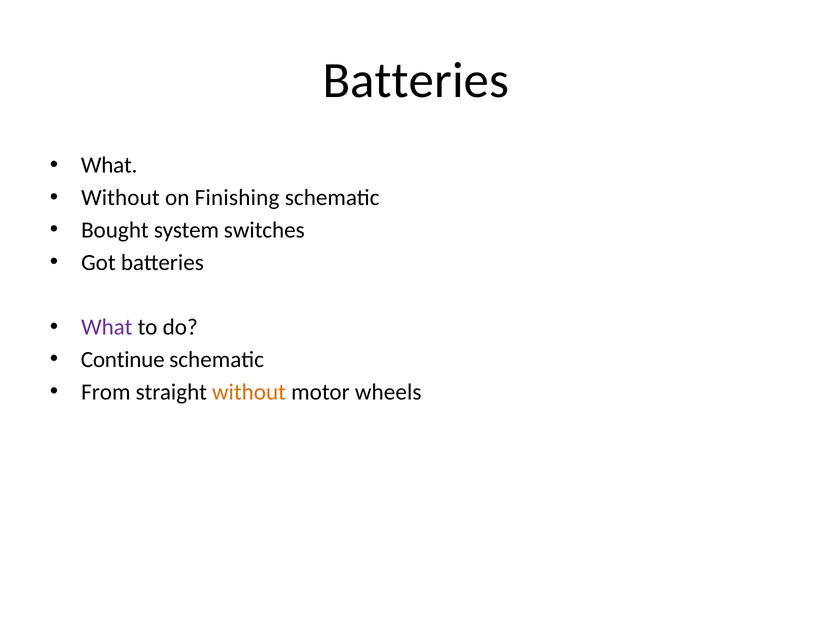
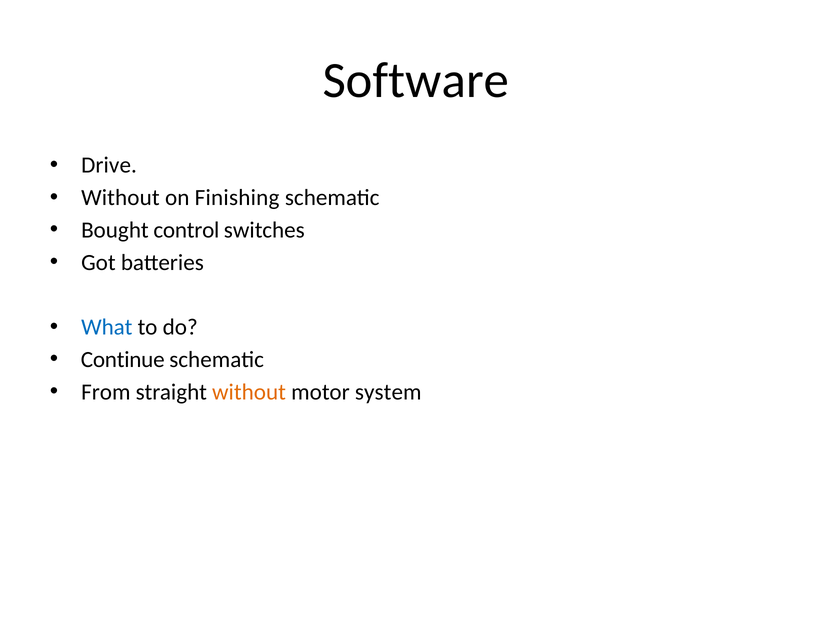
Batteries: Batteries -> Software (416, 81)
What: What -> Drive (109, 165)
system: system -> control (186, 230)
What colour: purple -> blue (107, 327)
wheels: wheels -> system (388, 392)
